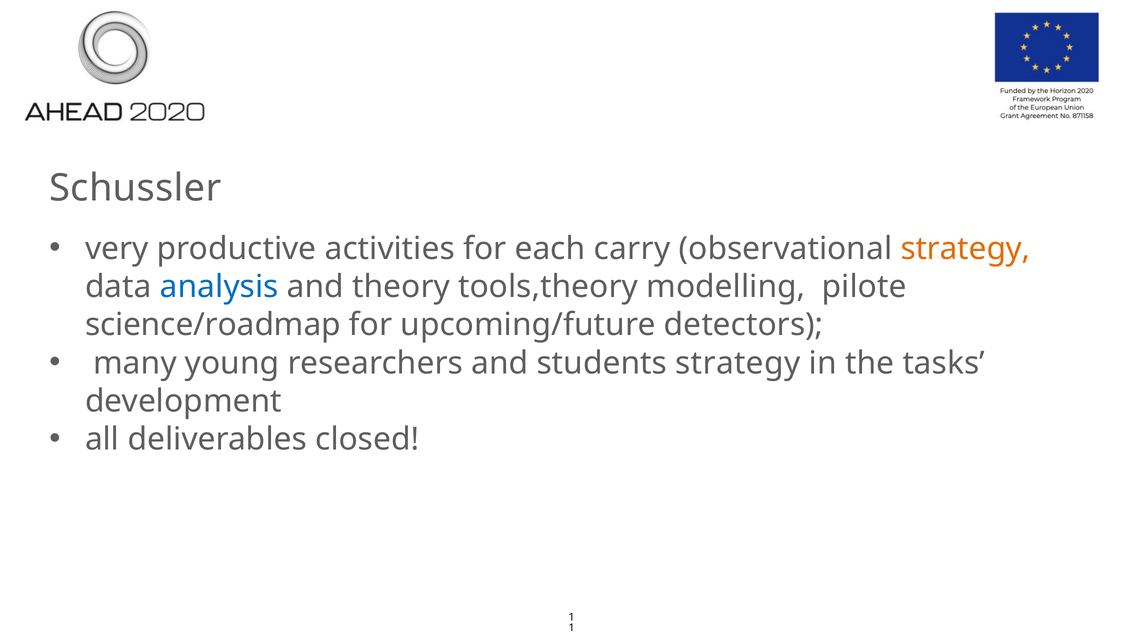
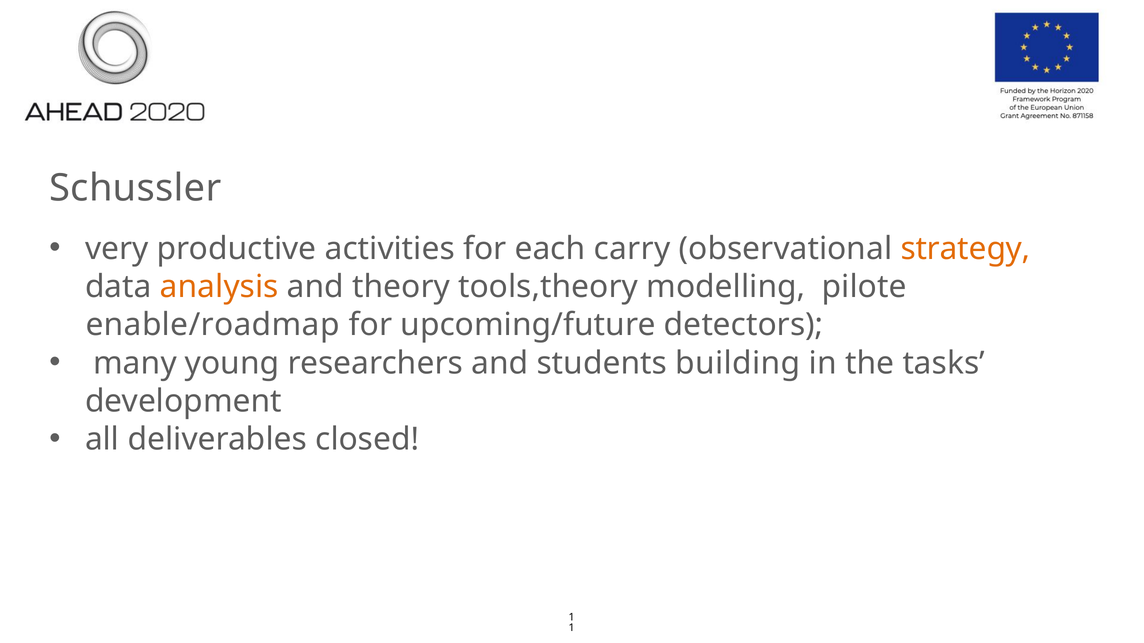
analysis colour: blue -> orange (219, 287)
science/roadmap: science/roadmap -> enable/roadmap (213, 325)
students strategy: strategy -> building (738, 363)
